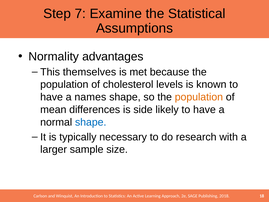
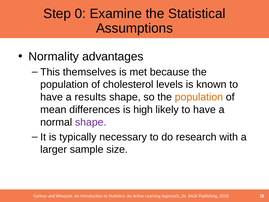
7: 7 -> 0 (80, 14)
names: names -> results (90, 97)
side: side -> high (143, 110)
shape colour: blue -> purple (91, 122)
